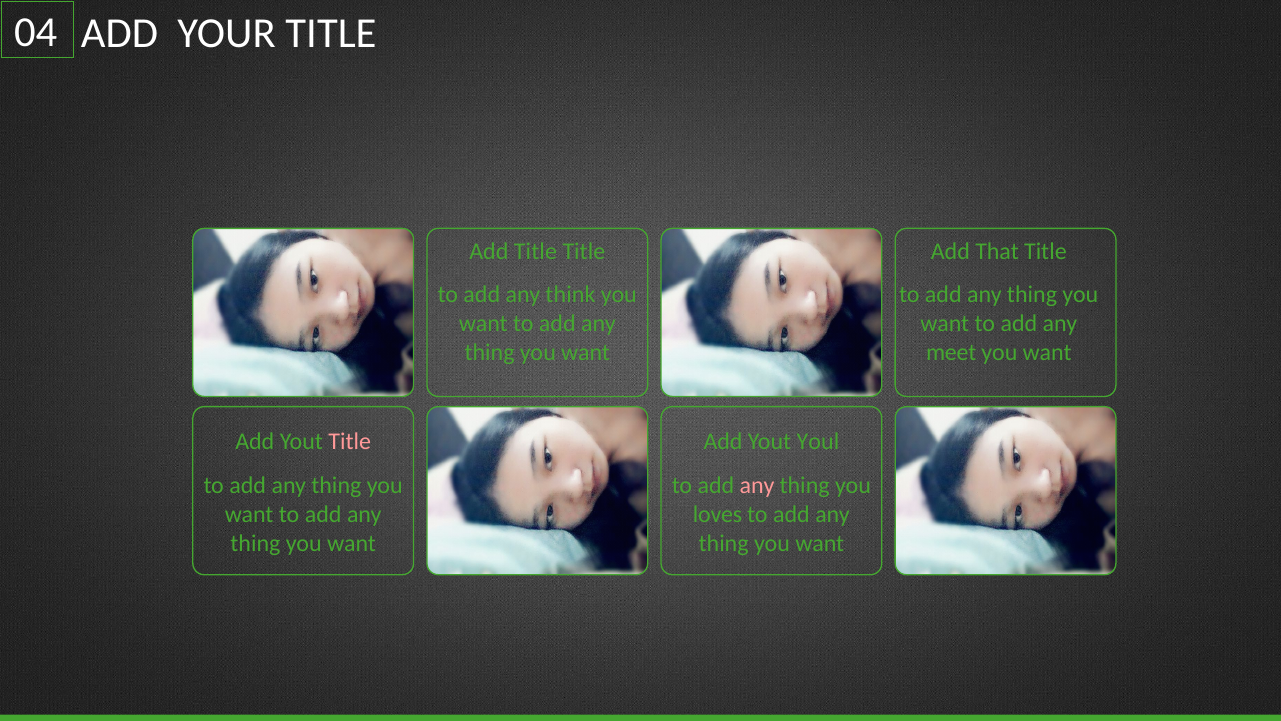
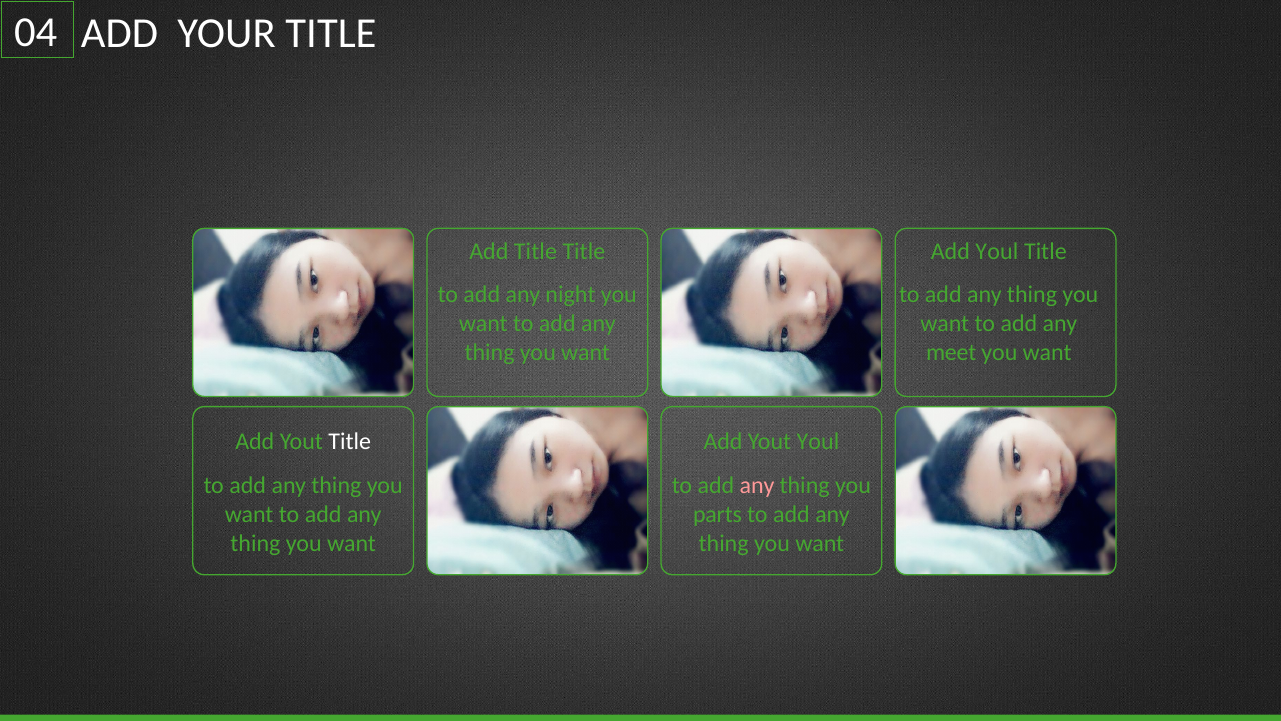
Add That: That -> Youl (997, 251)
think: think -> night (571, 295)
Title colour: pink -> white (350, 442)
loves: loves -> parts (718, 514)
